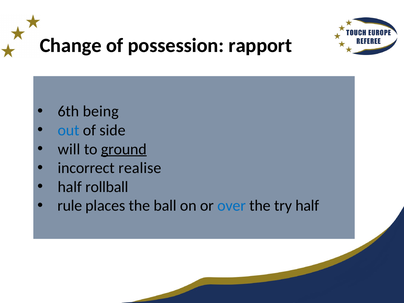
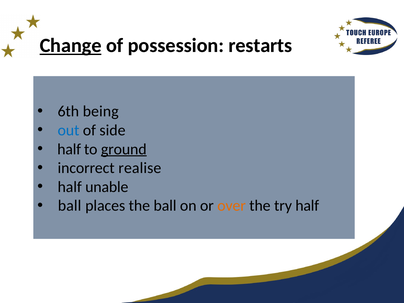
Change underline: none -> present (71, 46)
rapport: rapport -> restarts (260, 46)
will: will -> half (69, 149)
rollball: rollball -> unable (107, 187)
rule: rule -> ball (70, 206)
over colour: blue -> orange (232, 206)
